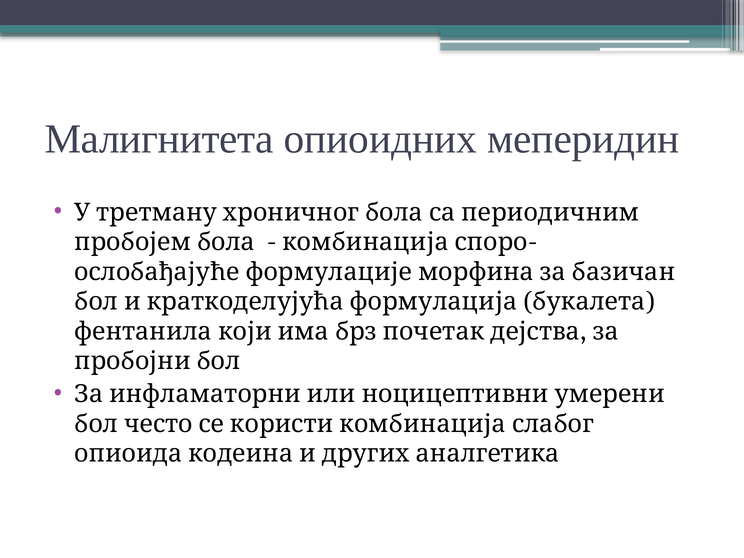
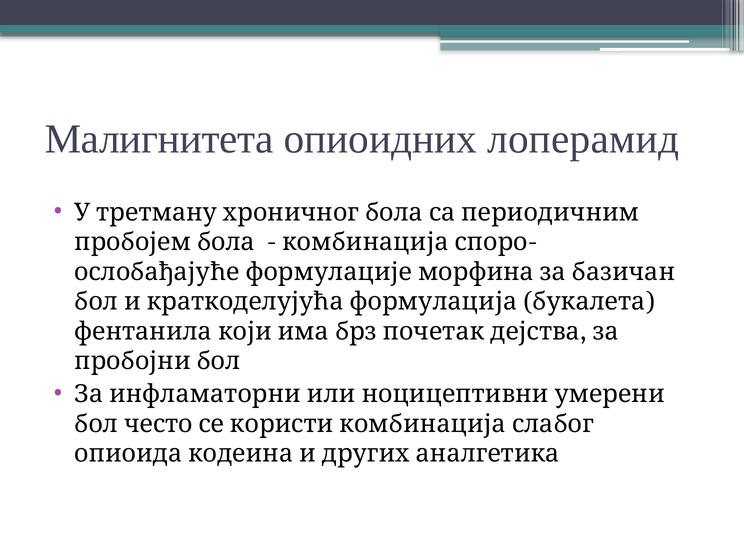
меперидин: меперидин -> лоперамид (583, 139)
